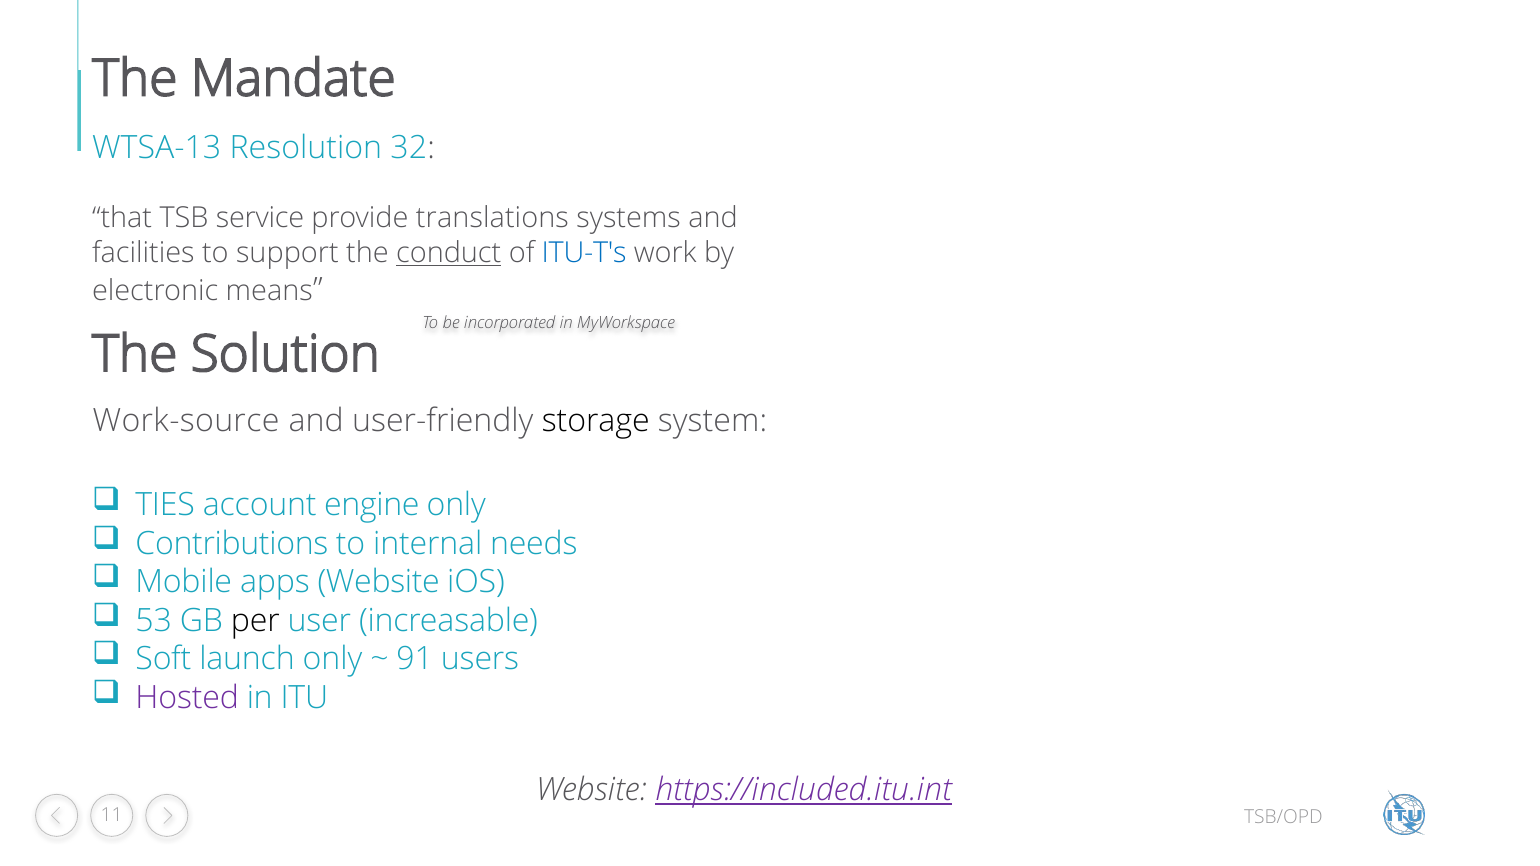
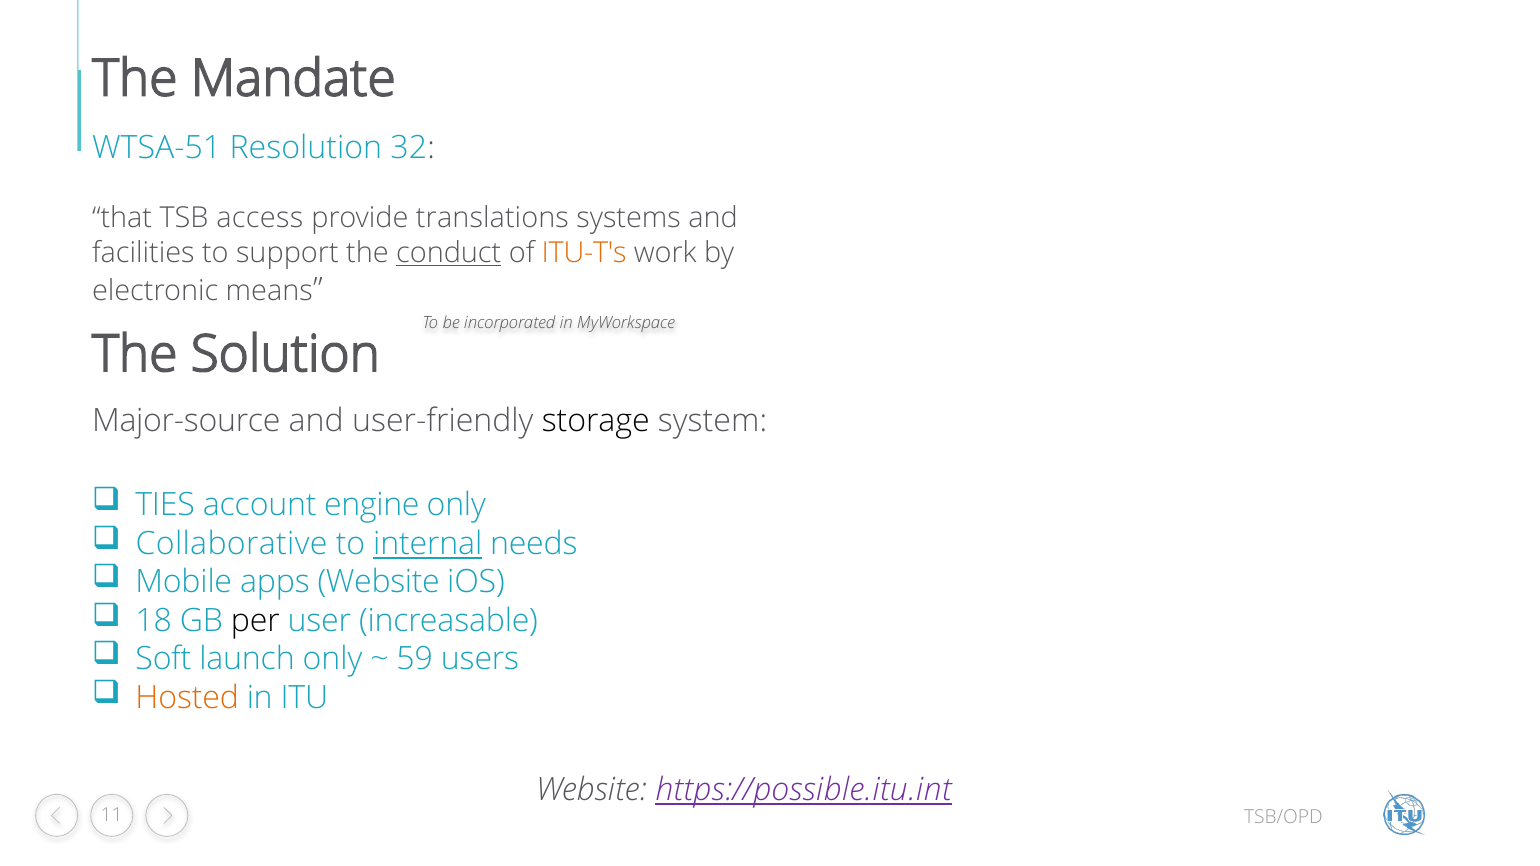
WTSA-13: WTSA-13 -> WTSA-51 (157, 148)
service: service -> access (260, 219)
ITU-T's colour: blue -> orange (584, 253)
Work-source: Work-source -> Major-source (186, 421)
Contributions: Contributions -> Collaborative (232, 544)
internal underline: none -> present (428, 544)
53: 53 -> 18 (154, 621)
91: 91 -> 59 (415, 659)
Hosted colour: purple -> orange (187, 698)
https://included.itu.int: https://included.itu.int -> https://possible.itu.int (803, 790)
